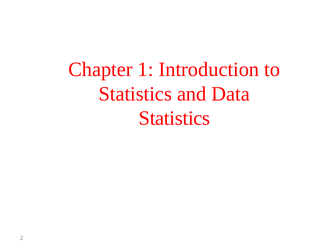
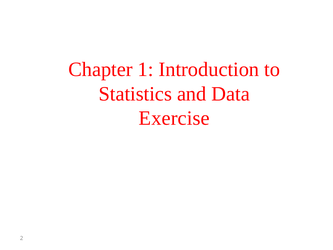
Statistics: Statistics -> Exercise (174, 118)
